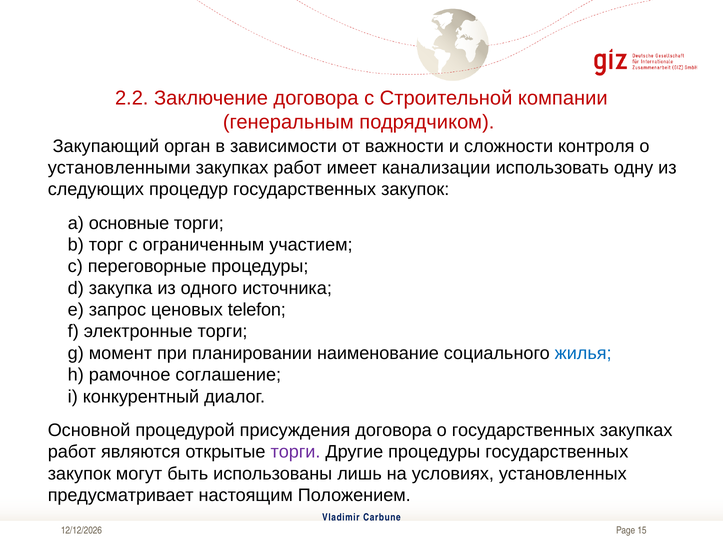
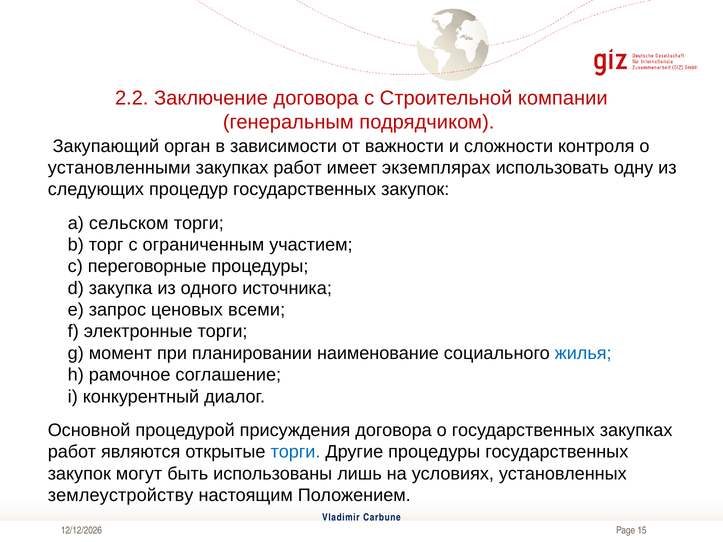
канализации: канализации -> экземплярах (436, 168)
основные: основные -> сельском (129, 223)
telefon: telefon -> всеми (257, 310)
торги colour: purple -> blue (295, 452)
предусматривает: предусматривает -> землеустройству (121, 496)
